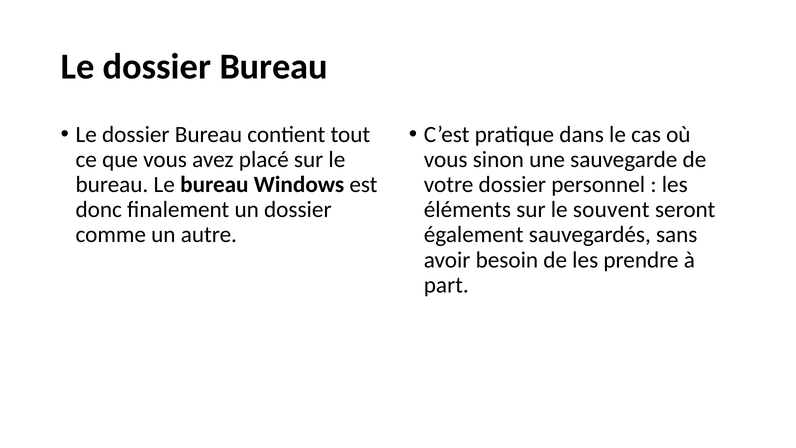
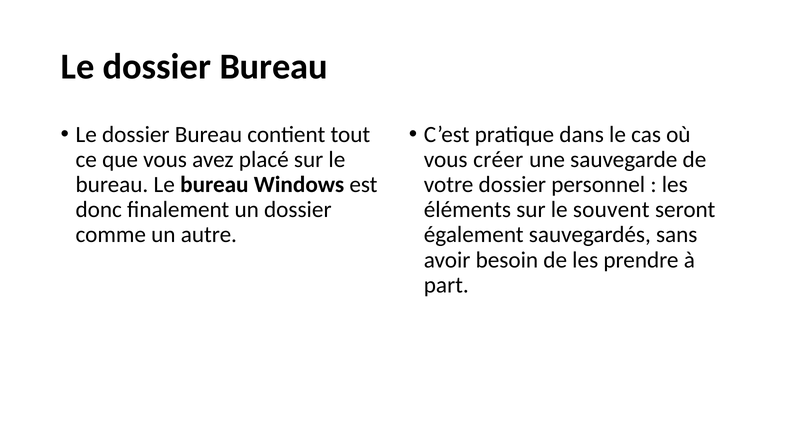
sinon: sinon -> créer (498, 160)
